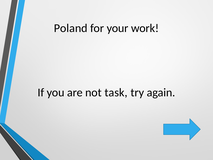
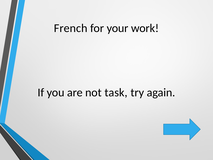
Poland: Poland -> French (71, 28)
